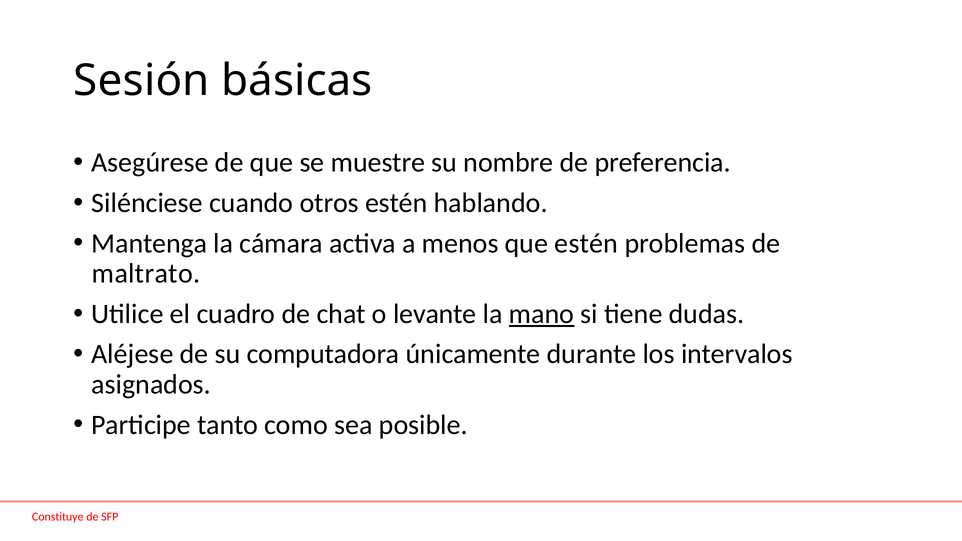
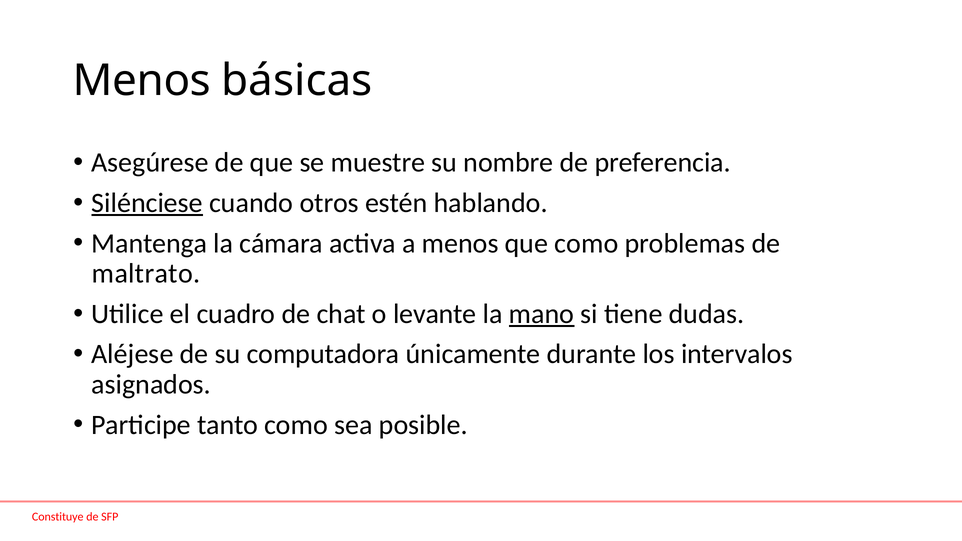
Sesión: Sesión -> Menos (142, 81)
Silénciese underline: none -> present (147, 203)
que estén: estén -> como (586, 243)
